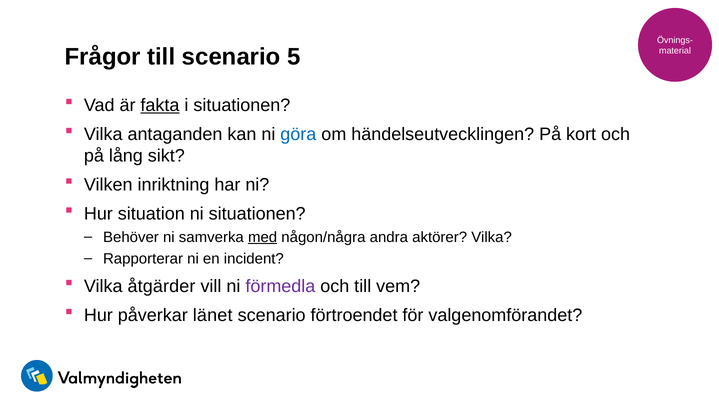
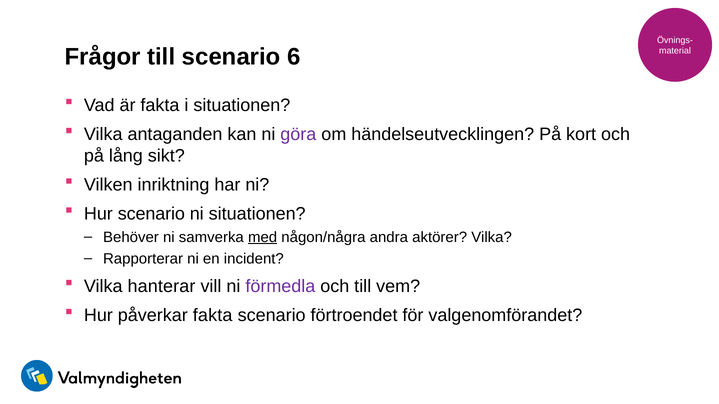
5: 5 -> 6 (294, 57)
fakta underline: present -> none (160, 105)
göra colour: blue -> purple (298, 134)
Hur situation: situation -> scenario (151, 214)
åtgärder: åtgärder -> hanterar (161, 287)
påverkar länet: länet -> fakta (213, 316)
